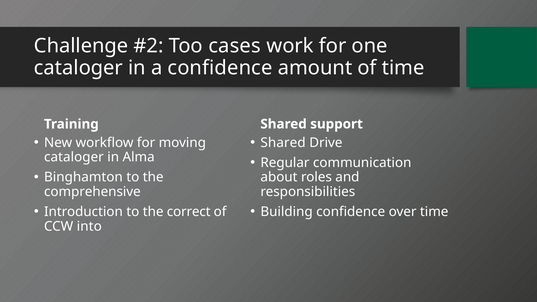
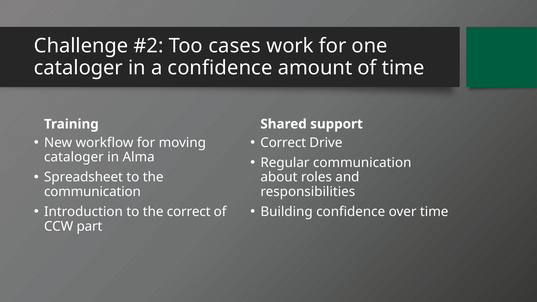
Shared: Shared -> Correct (283, 143)
Binghamton: Binghamton -> Spreadsheet (83, 177)
comprehensive: comprehensive -> communication (92, 192)
into: into -> part (89, 226)
